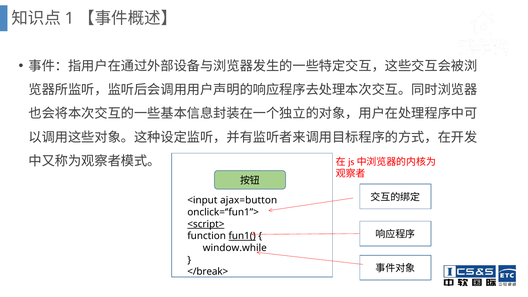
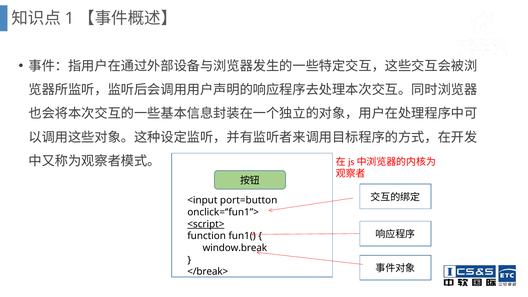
ajax=button: ajax=button -> port=button (249, 200)
fun1( underline: present -> none (242, 236)
window.while: window.while -> window.break (235, 248)
